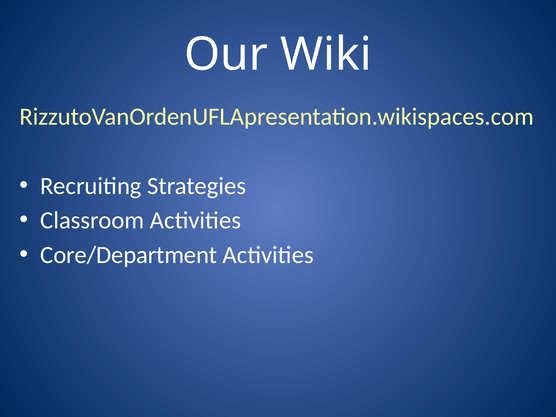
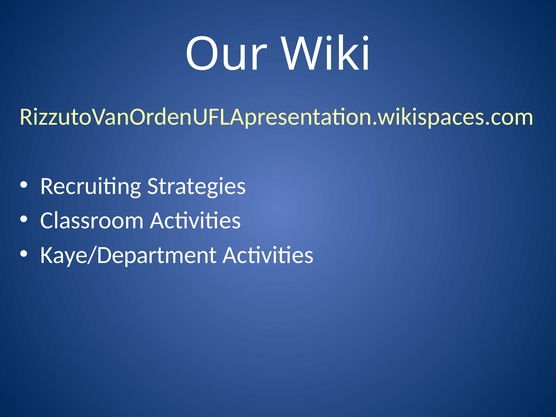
Core/Department: Core/Department -> Kaye/Department (129, 255)
